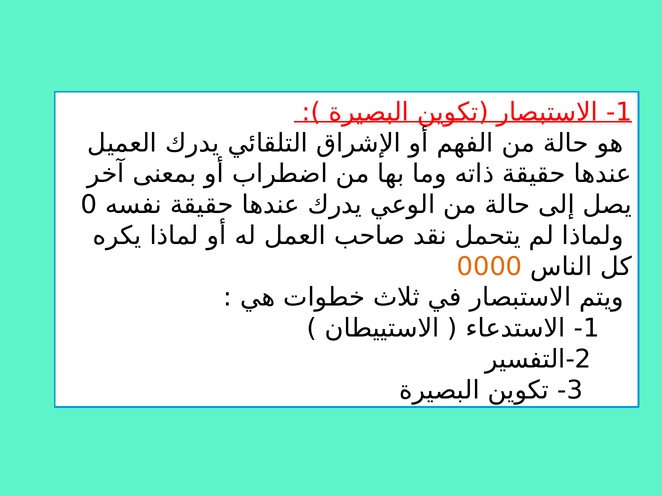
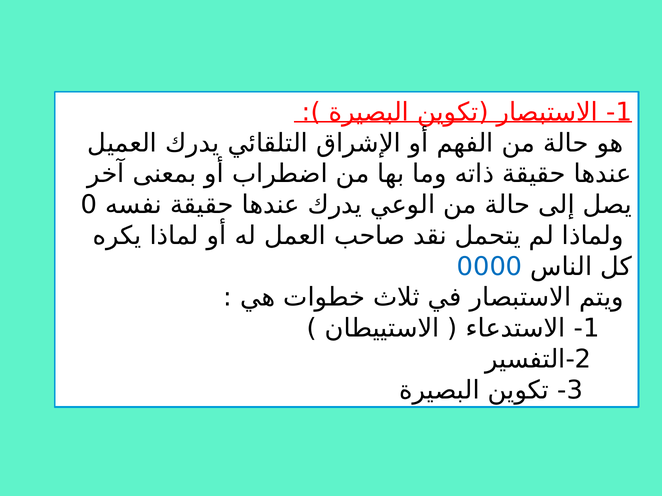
0000 colour: orange -> blue (490, 267)
